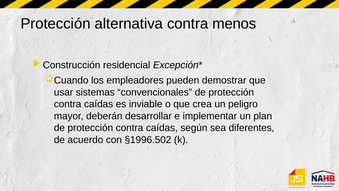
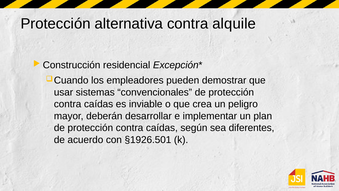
menos: menos -> alquile (234, 24)
§1996.502: §1996.502 -> §1926.501 (148, 140)
